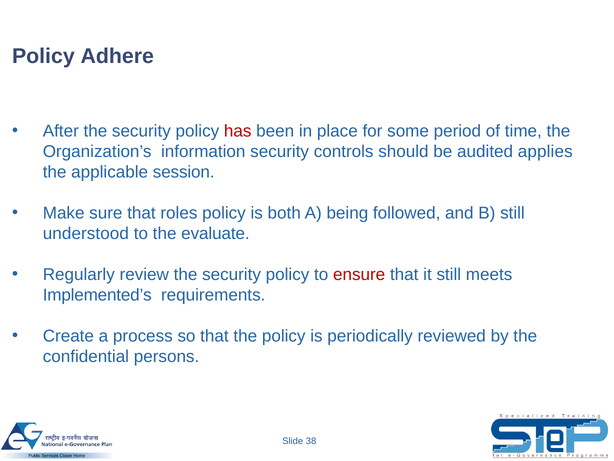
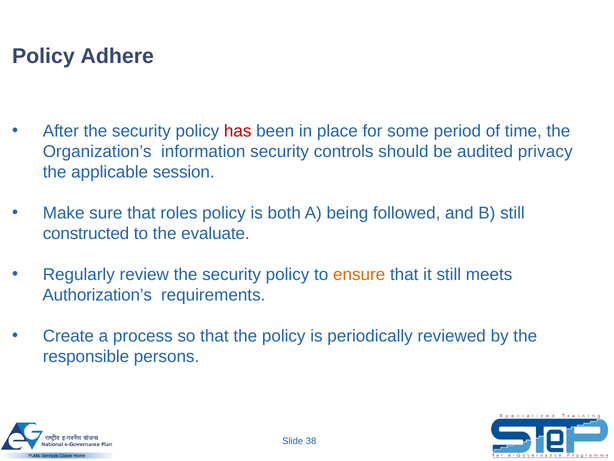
applies: applies -> privacy (545, 151)
understood: understood -> constructed (86, 233)
ensure colour: red -> orange (359, 274)
Implemented’s: Implemented’s -> Authorization’s (97, 295)
confidential: confidential -> responsible (86, 356)
